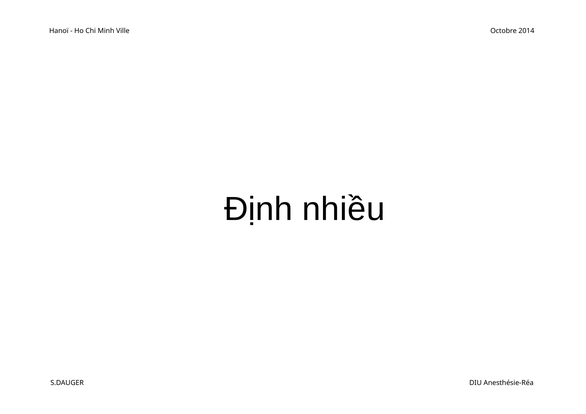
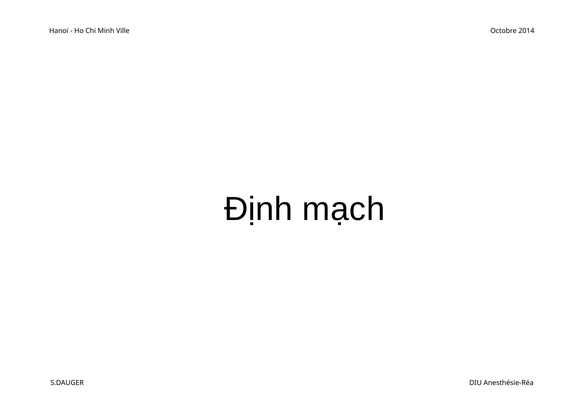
nhiều: nhiều -> mạch (344, 209)
